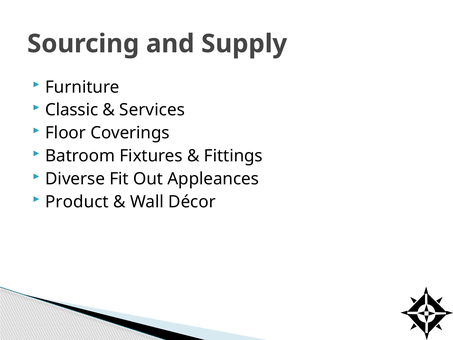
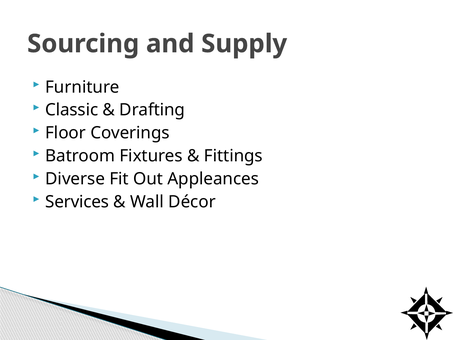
Services: Services -> Drafting (152, 110)
Product: Product -> Services (77, 202)
